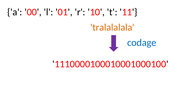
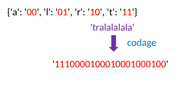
tralalalala colour: orange -> purple (112, 27)
